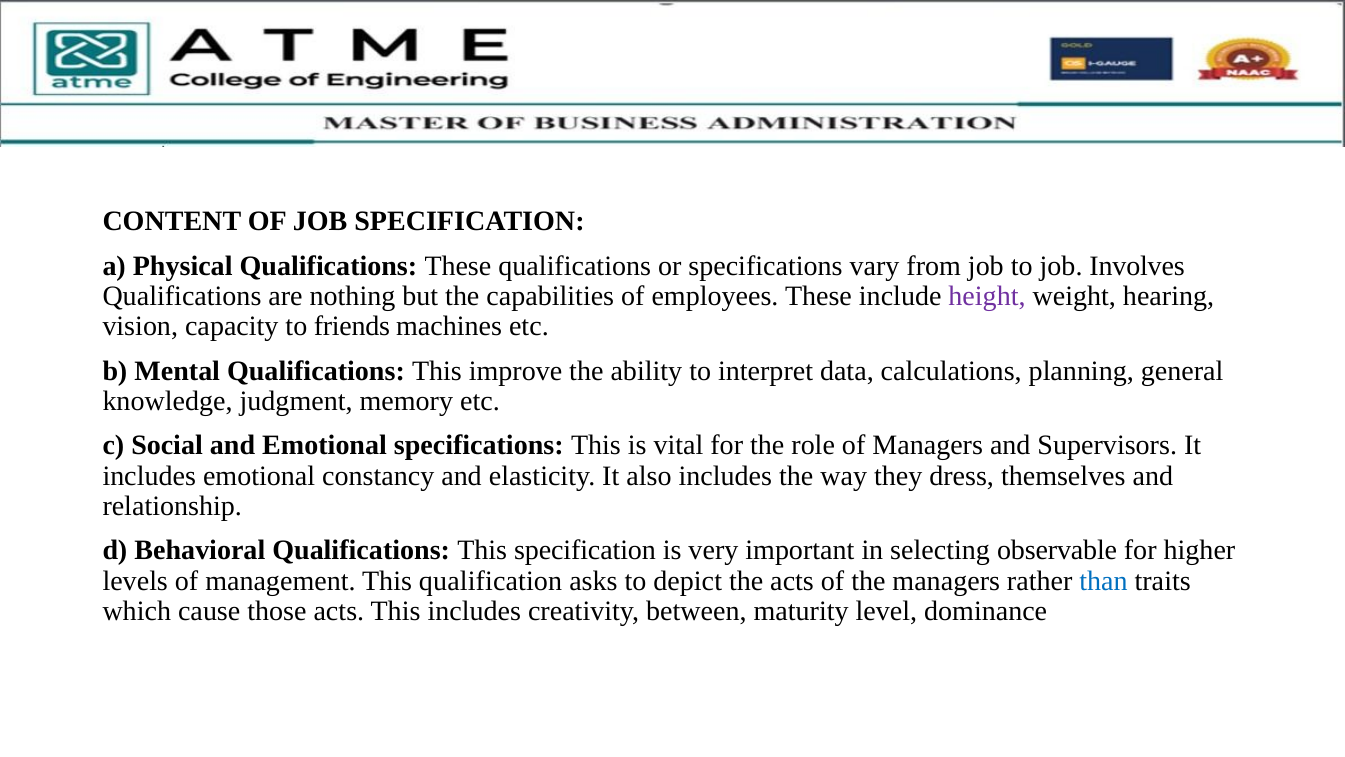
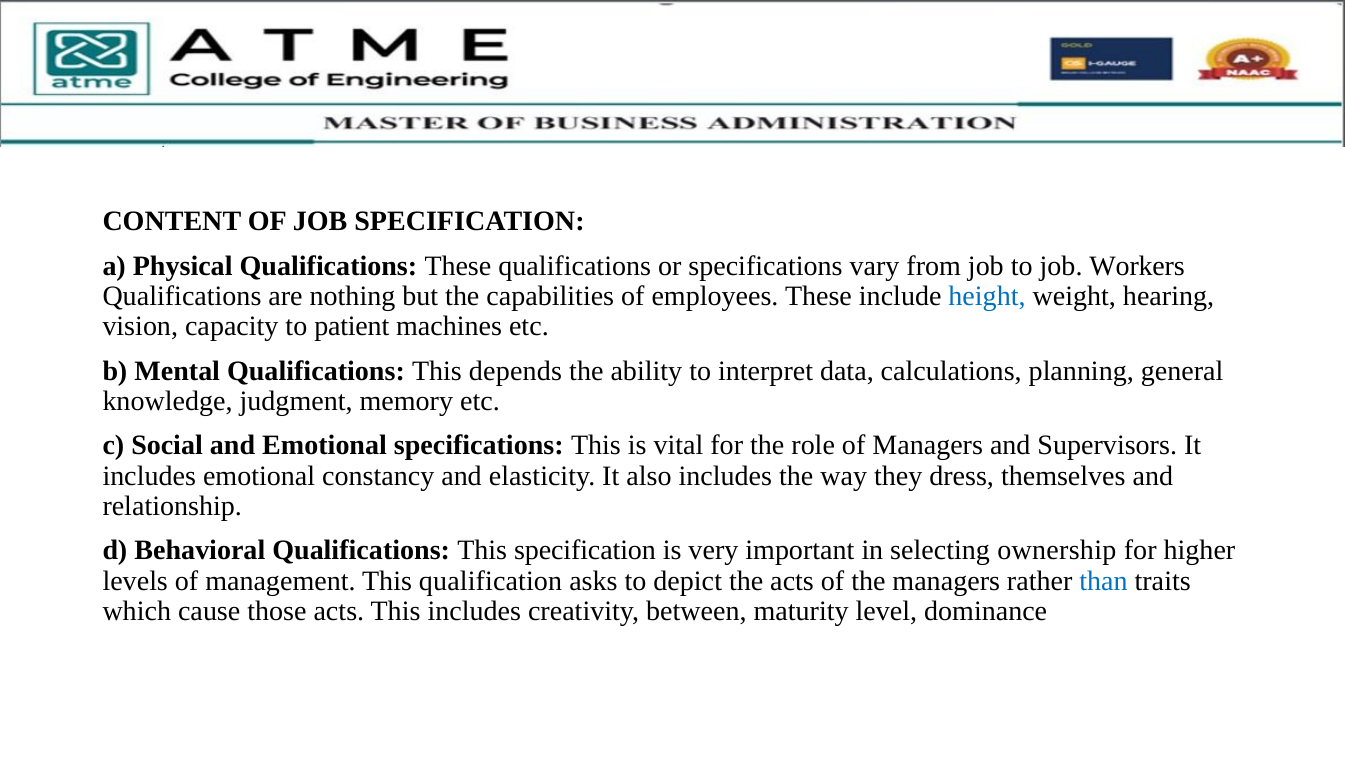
Involves: Involves -> Workers (1137, 266)
height colour: purple -> blue (987, 296)
friends: friends -> patient (352, 326)
improve: improve -> depends (515, 371)
observable: observable -> ownership (1057, 550)
